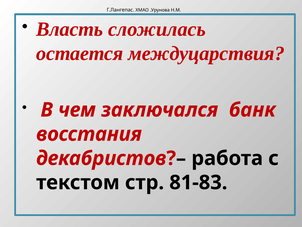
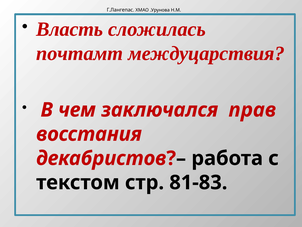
остается: остается -> почтамт (80, 53)
банк: банк -> прав (252, 110)
